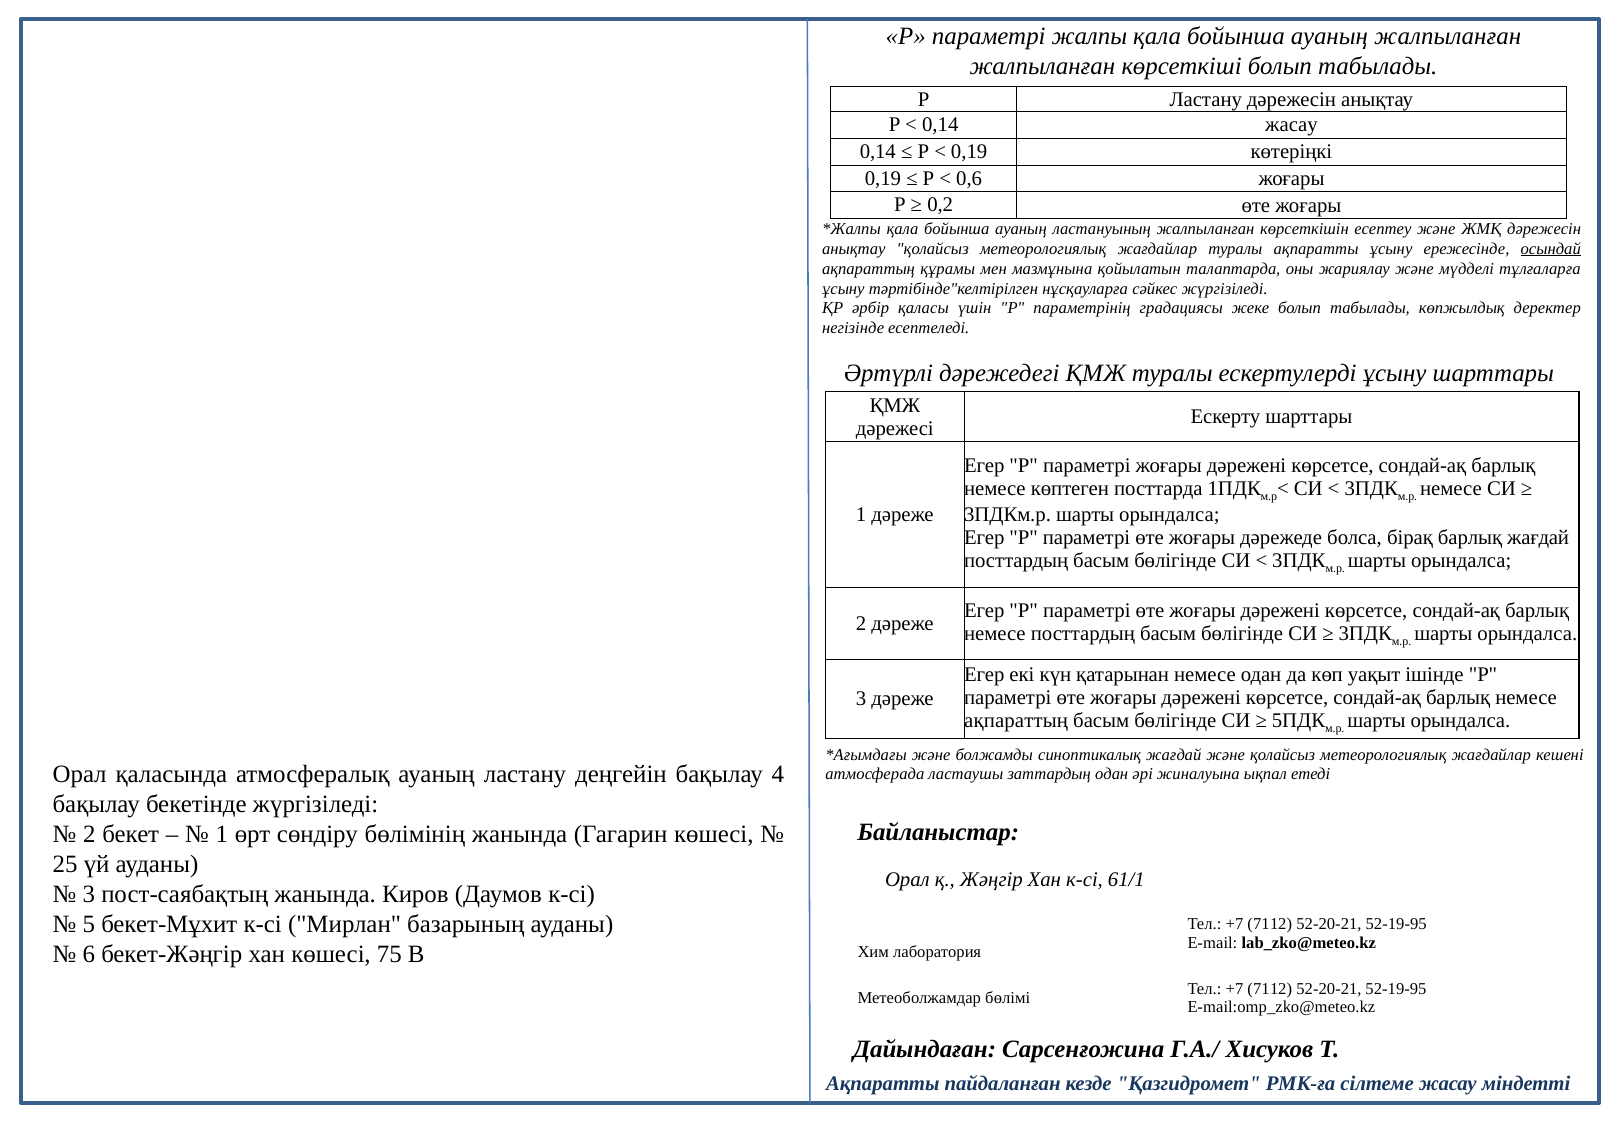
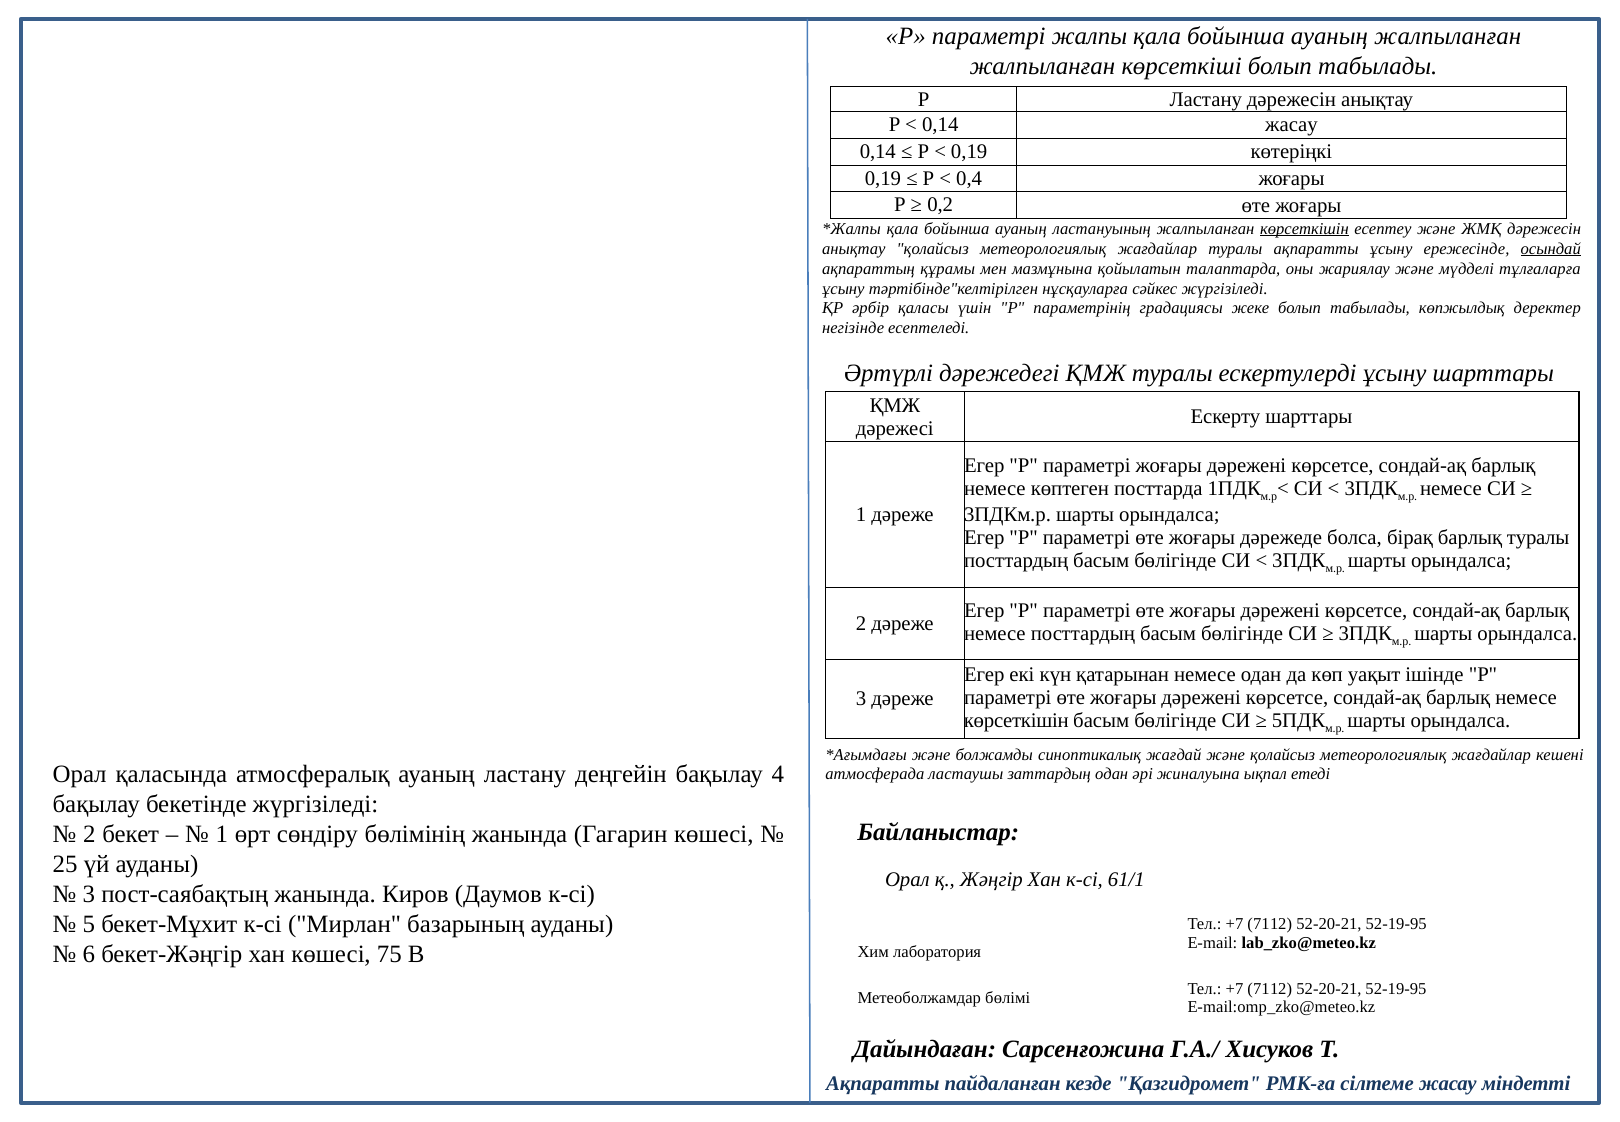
0,6: 0,6 -> 0,4 (969, 178)
көрсеткішін underline: none -> present (1304, 229)
барлық жағдай: жағдай -> туралы (1538, 537)
ақпараттың: ақпараттың -> көрсеткішін (1016, 720)
